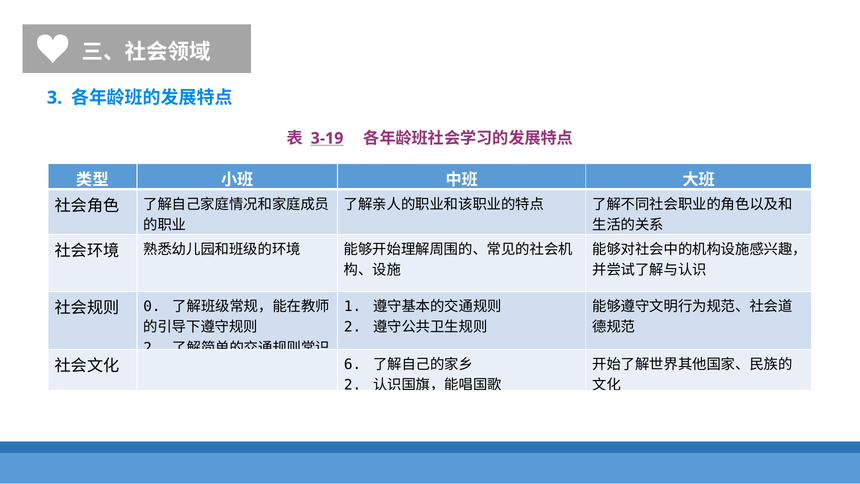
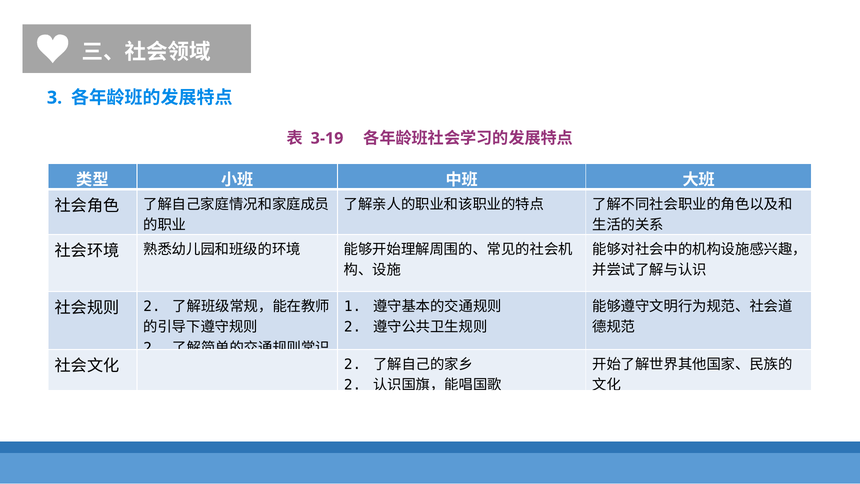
3-19 underline: present -> none (327, 138)
0: 0 -> 2 (152, 306)
6: 6 -> 2 (353, 364)
